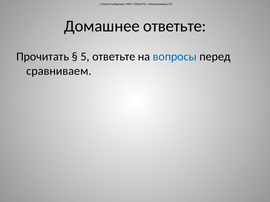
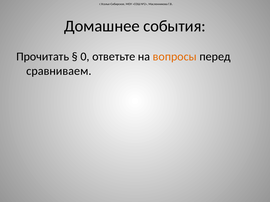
Домашнее ответьте: ответьте -> события (175, 26)
5: 5 -> 0 (85, 57)
вопросы colour: blue -> orange (175, 57)
